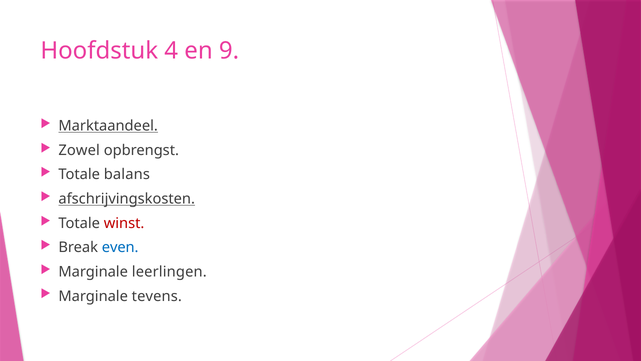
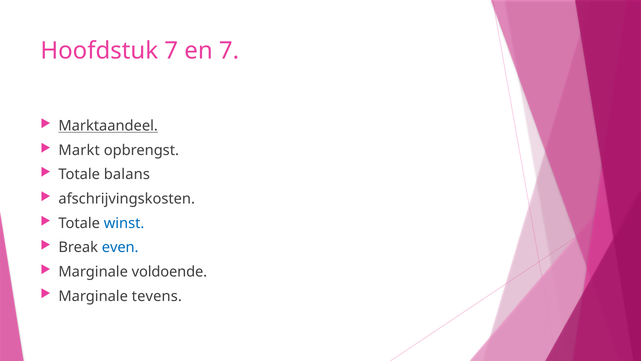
Hoofdstuk 4: 4 -> 7 (171, 51)
en 9: 9 -> 7 (229, 51)
Zowel: Zowel -> Markt (79, 150)
afschrijvingskosten underline: present -> none (127, 199)
winst colour: red -> blue (124, 223)
leerlingen: leerlingen -> voldoende (169, 272)
